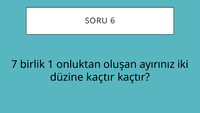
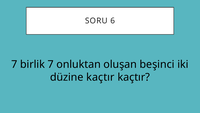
birlik 1: 1 -> 7 (51, 64)
ayırınız: ayırınız -> beşinci (157, 64)
